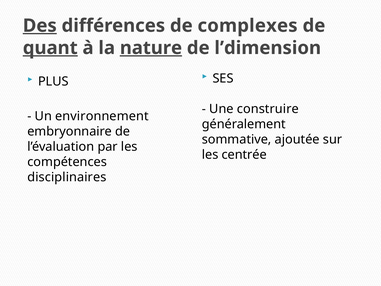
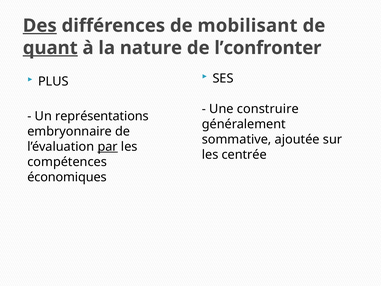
complexes: complexes -> mobilisant (248, 26)
nature underline: present -> none (151, 48)
l’dimension: l’dimension -> l’confronter (268, 48)
environnement: environnement -> représentations (102, 116)
par underline: none -> present (108, 146)
disciplinaires: disciplinaires -> économiques (67, 177)
